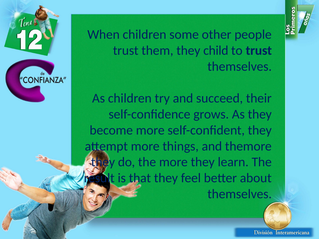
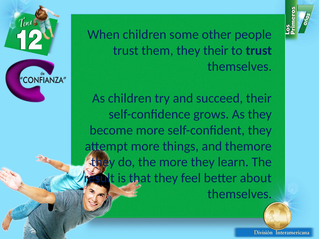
they child: child -> their (216, 51)
